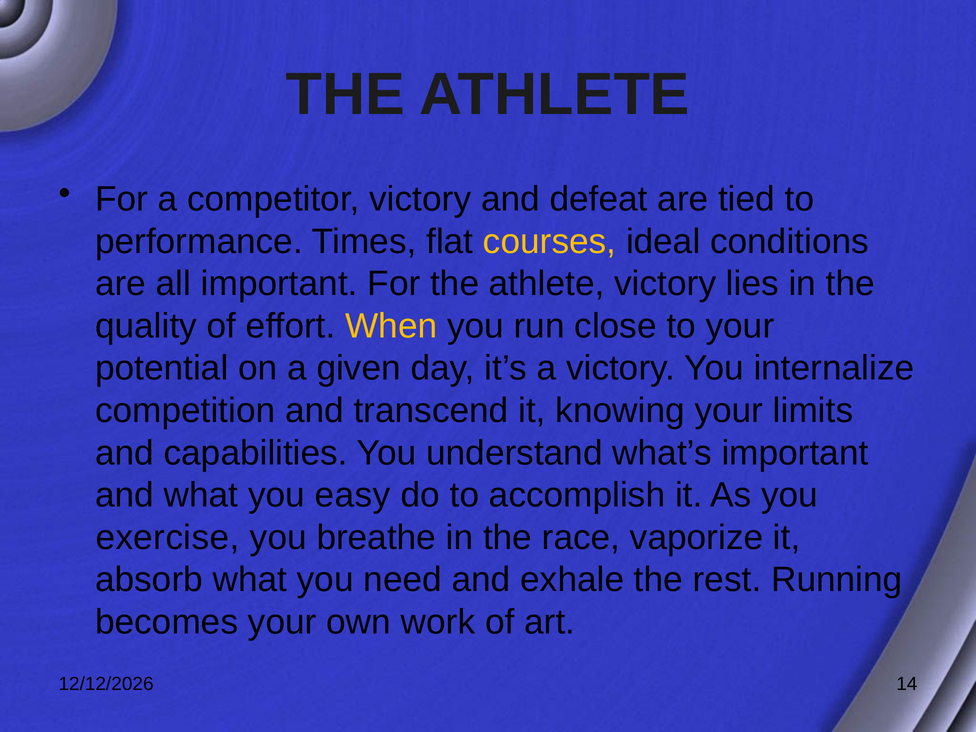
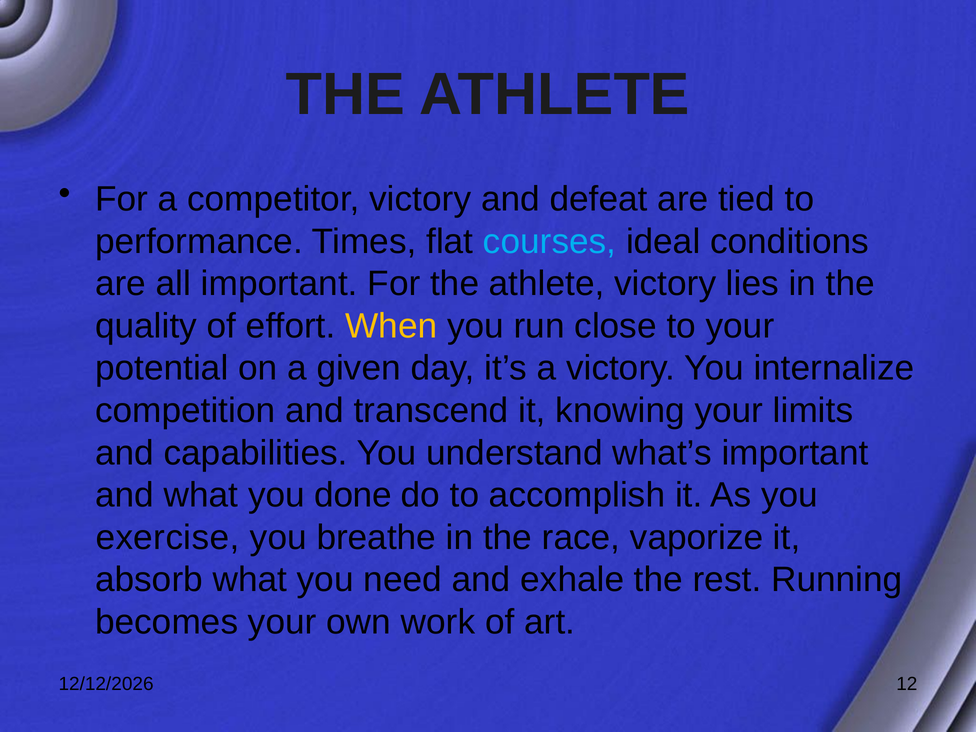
courses colour: yellow -> light blue (550, 242)
easy: easy -> done (353, 495)
14: 14 -> 12 (907, 684)
